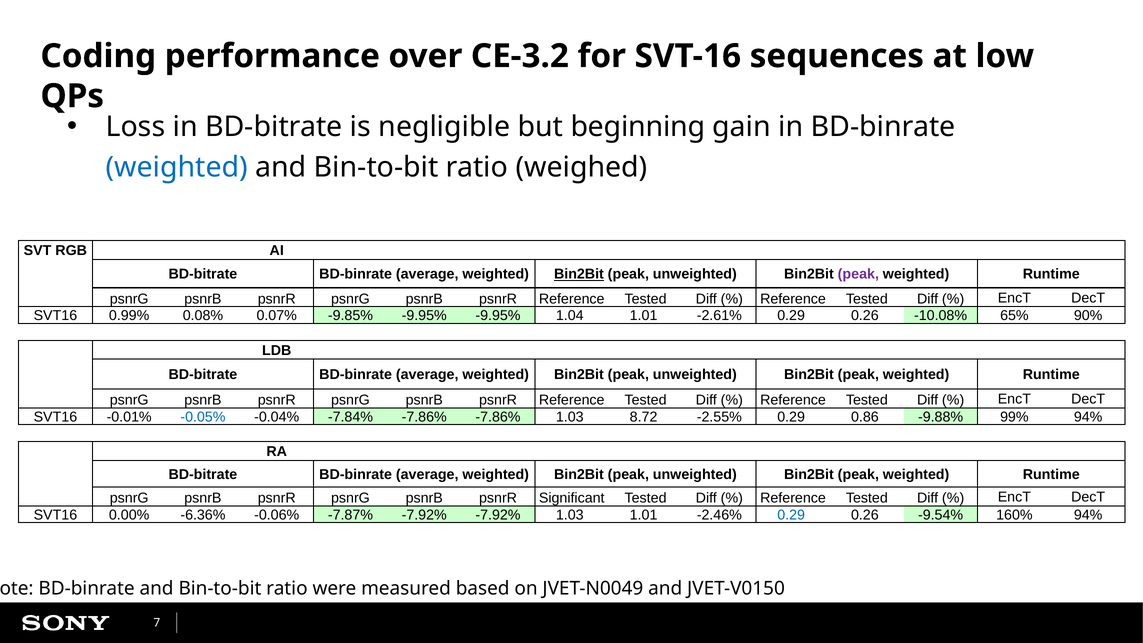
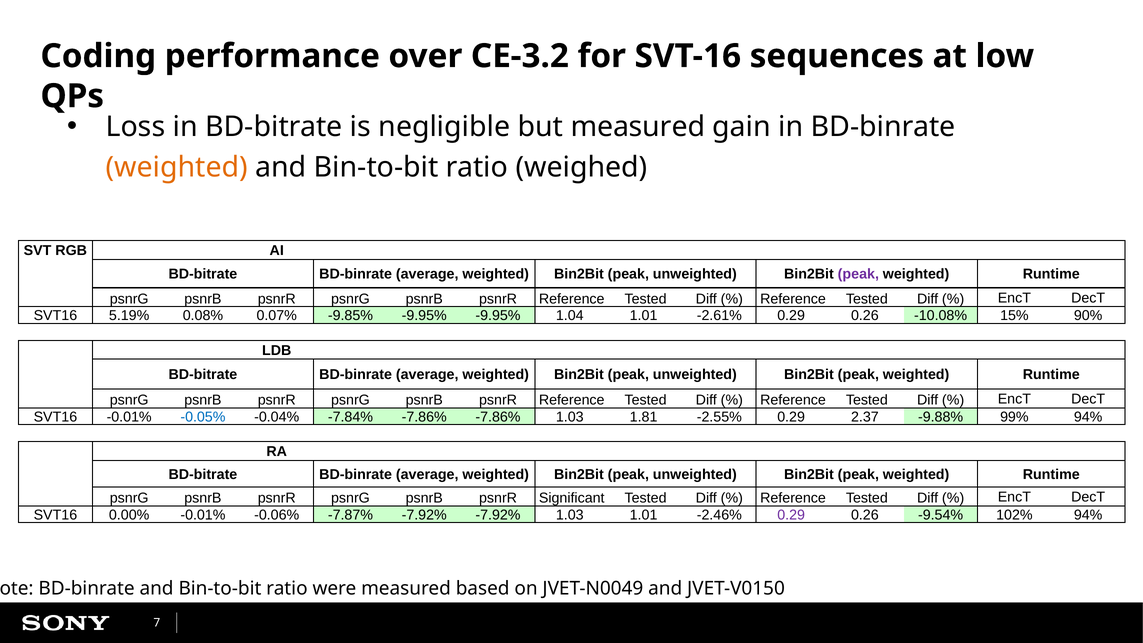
but beginning: beginning -> measured (638, 127)
weighted colour: blue -> orange (177, 167)
Bin2Bit underline: present -> none (579, 274)
0.99%: 0.99% -> 5.19% (129, 315)
65%: 65% -> 15% (1014, 315)
8.72: 8.72 -> 1.81 (644, 417)
0.86: 0.86 -> 2.37 (865, 417)
0.00% -6.36%: -6.36% -> -0.01% (203, 514)
0.29 colour: blue -> purple (791, 514)
160%: 160% -> 102% (1014, 514)
